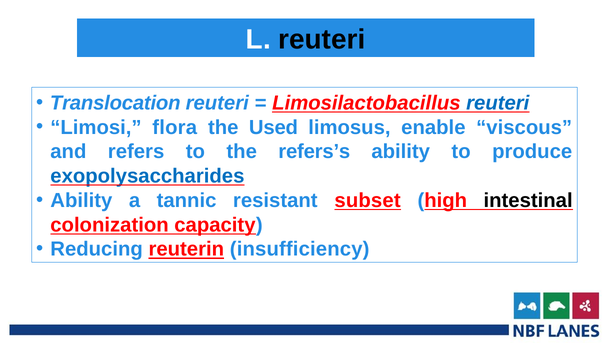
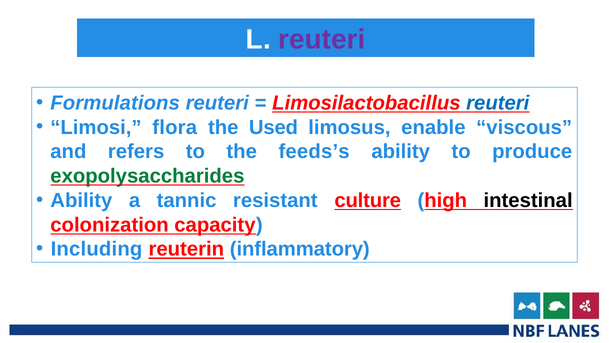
reuteri colour: black -> purple (322, 39)
Translocation: Translocation -> Formulations (115, 103)
refers’s: refers’s -> feeds’s (314, 152)
exopolysaccharides colour: blue -> green (147, 176)
subset: subset -> culture (368, 200)
Reducing: Reducing -> Including (96, 249)
insufficiency: insufficiency -> inflammatory (300, 249)
